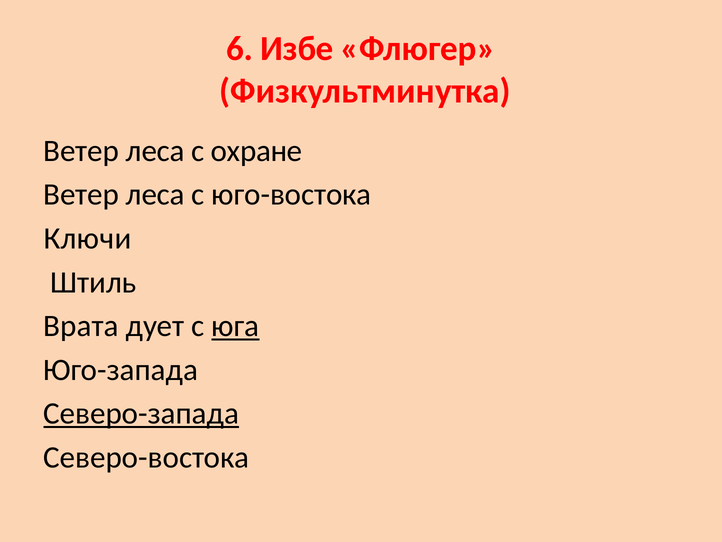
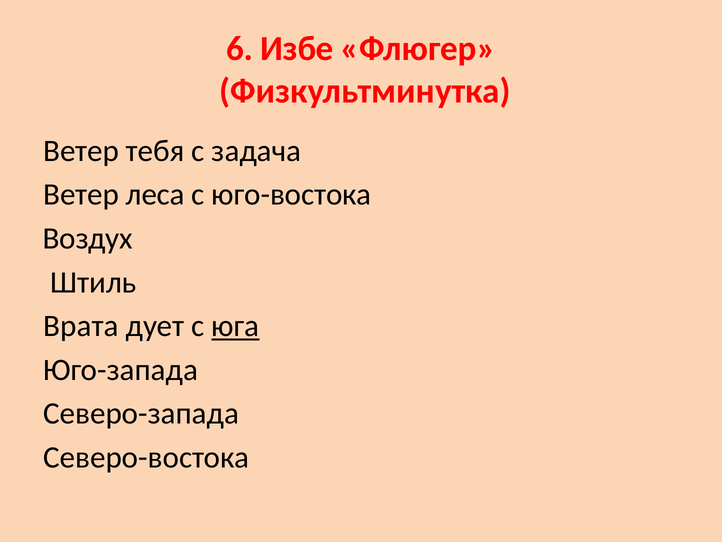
леса: леса -> тебя (155, 151)
охране: охране -> задача (256, 151)
Ключи: Ключи -> Воздух (88, 238)
Северо-запада underline: present -> none (141, 413)
